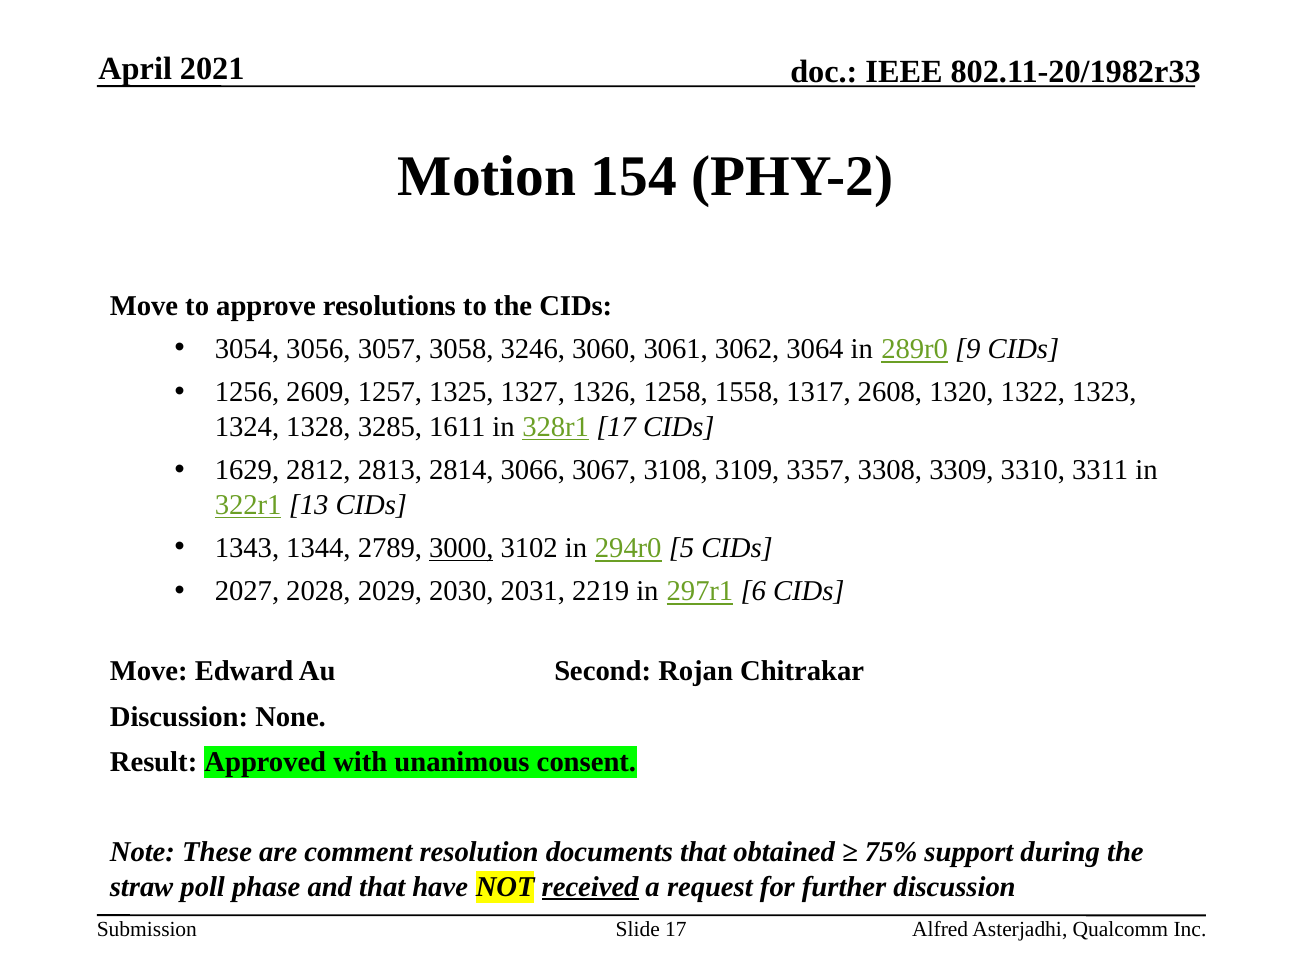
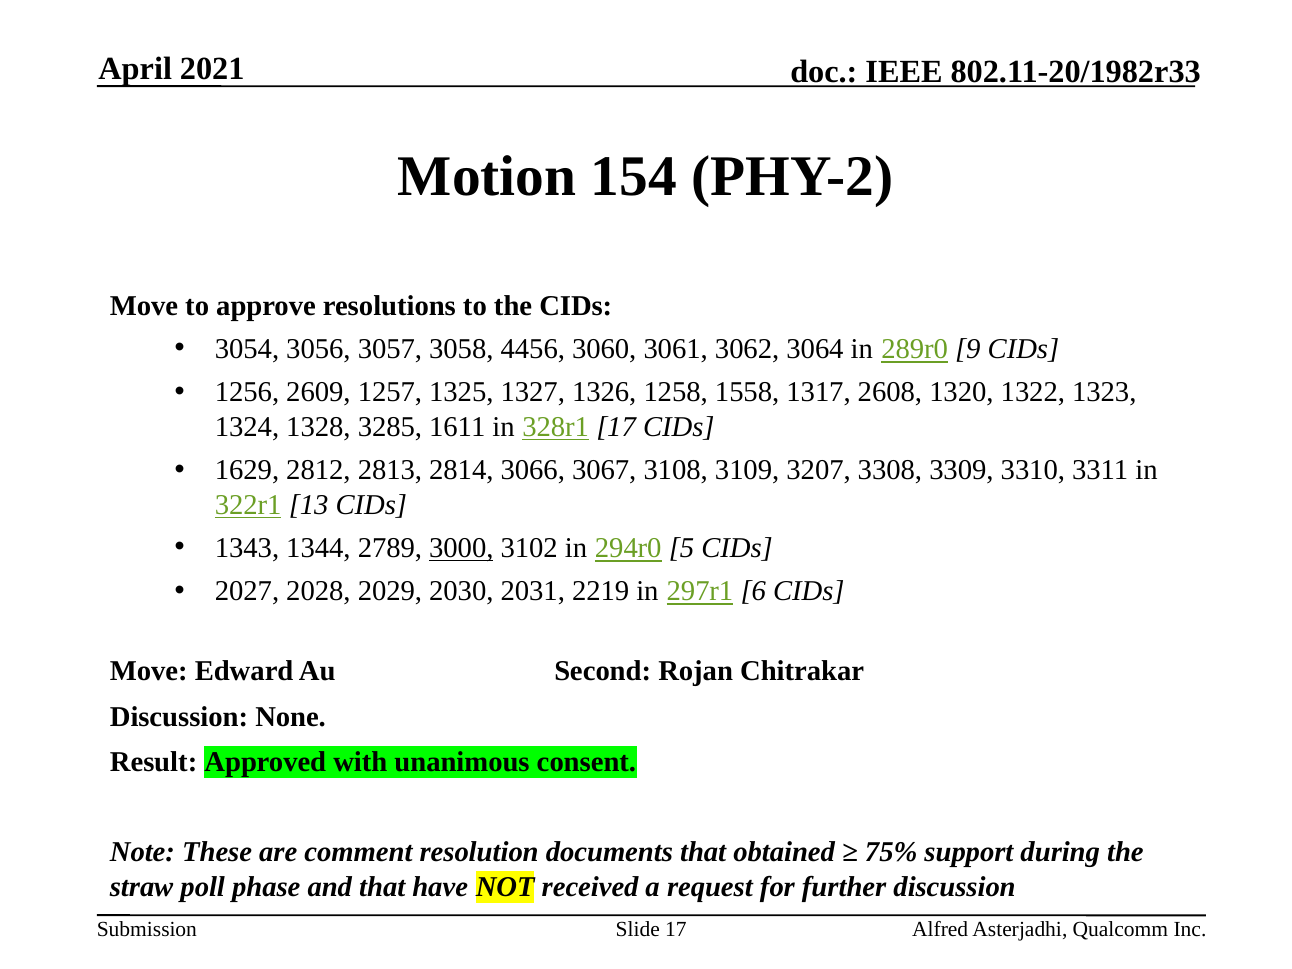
3246: 3246 -> 4456 (533, 349)
3357: 3357 -> 3207 (819, 470)
received underline: present -> none (590, 887)
